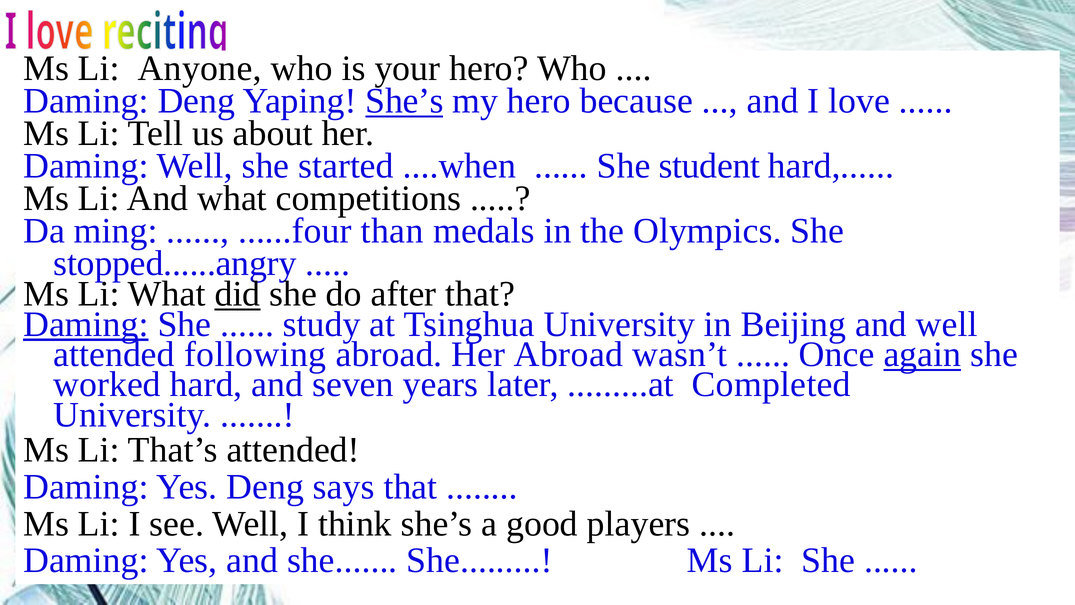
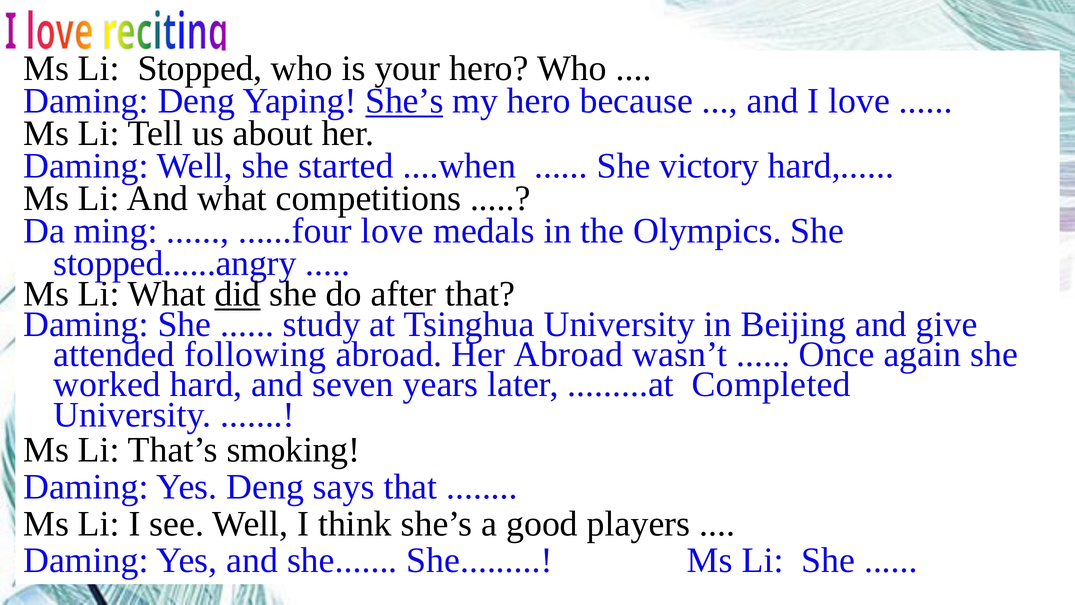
Anyone: Anyone -> Stopped (200, 69)
student: student -> victory (709, 166)
......four than: than -> love (392, 231)
Daming underline: present -> none (86, 324)
and well: well -> give (947, 324)
again underline: present -> none (922, 354)
That’s attended: attended -> smoking (293, 450)
